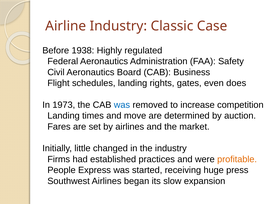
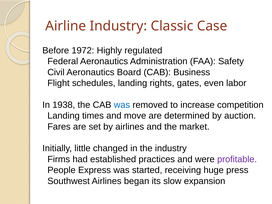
1938: 1938 -> 1972 (83, 50)
does: does -> labor (236, 83)
1973: 1973 -> 1938 (64, 105)
profitable colour: orange -> purple (237, 159)
